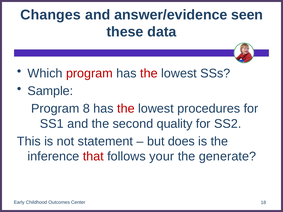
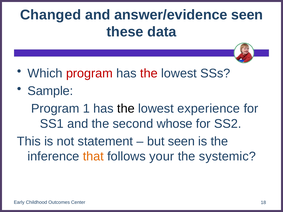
Changes: Changes -> Changed (51, 15)
8: 8 -> 1 (86, 109)
the colour: red -> black (126, 109)
procedures: procedures -> experience (209, 109)
quality: quality -> whose (175, 124)
but does: does -> seen (181, 141)
that colour: red -> orange (93, 157)
generate: generate -> systemic (227, 157)
